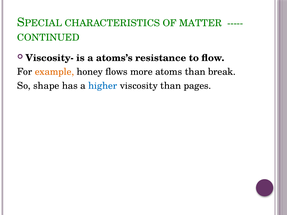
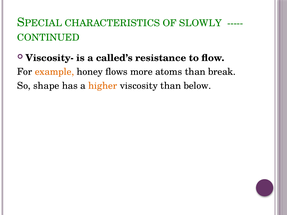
MATTER: MATTER -> SLOWLY (200, 23)
atoms’s: atoms’s -> called’s (114, 58)
higher colour: blue -> orange (103, 86)
pages: pages -> below (197, 86)
